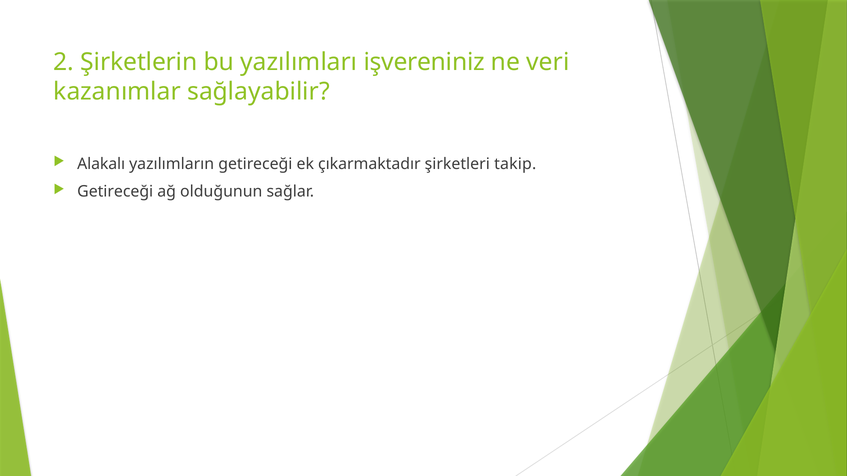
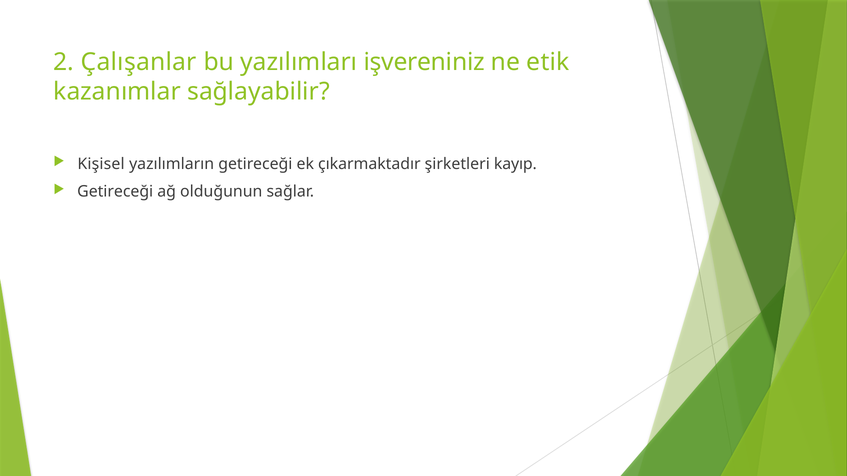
Şirketlerin: Şirketlerin -> Çalışanlar (139, 62)
veri: veri -> etik (548, 62)
Alakalı: Alakalı -> Kişisel (101, 164)
takip: takip -> kayıp (515, 164)
